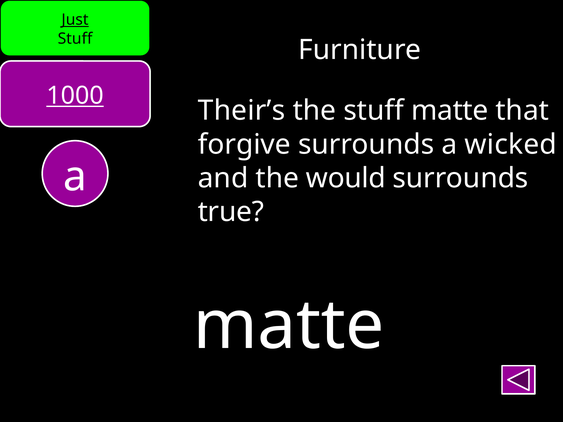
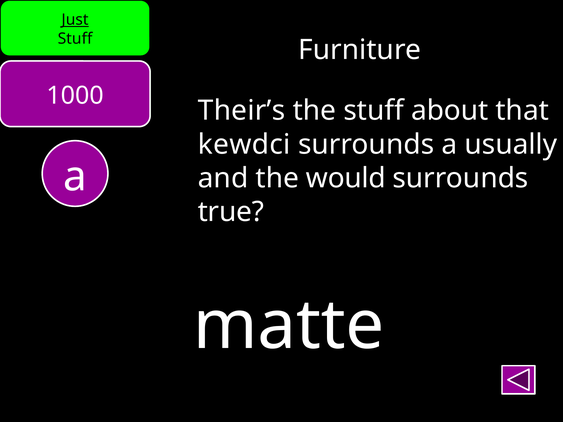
1000 underline: present -> none (75, 96)
stuff matte: matte -> about (450, 111)
forgive: forgive -> kewdci (244, 145)
wicked: wicked -> usually (511, 145)
